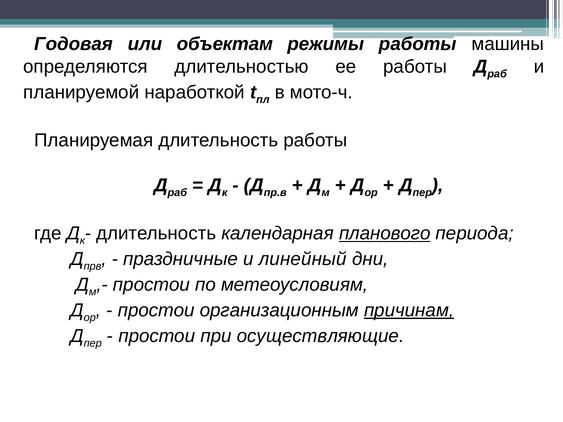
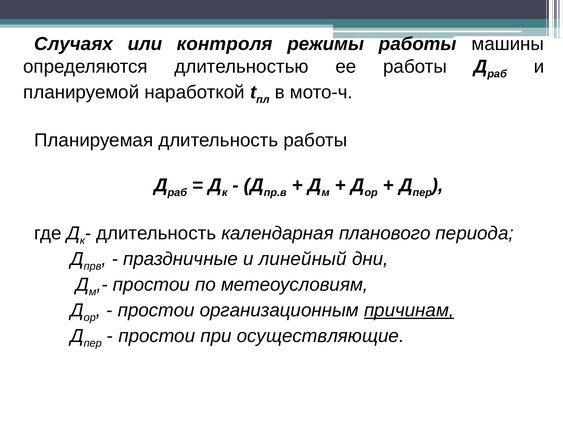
Годовая: Годовая -> Случаях (74, 44)
объектам: объектам -> контроля (225, 44)
планового underline: present -> none (385, 234)
